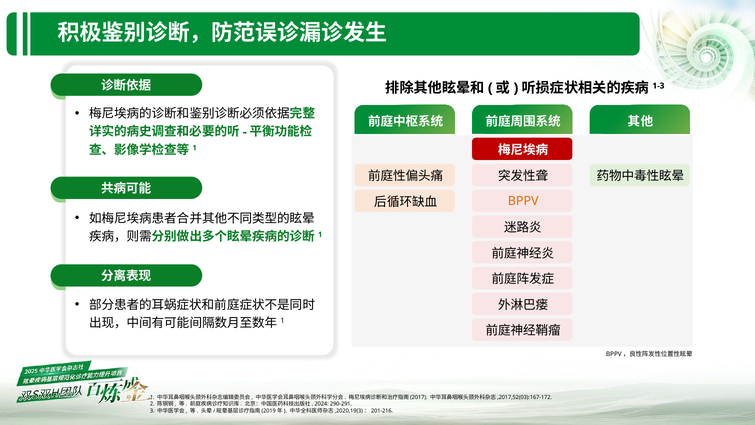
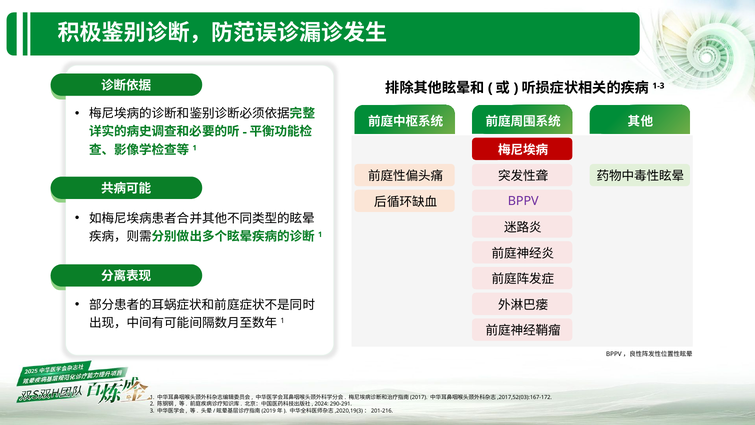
BPPV colour: orange -> purple (523, 201)
